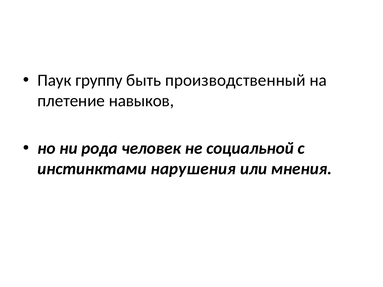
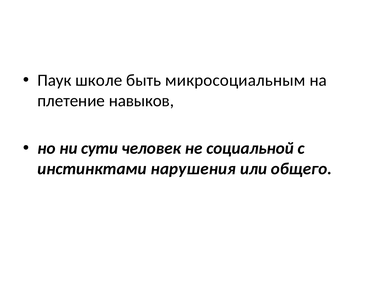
группу: группу -> школе (99, 80)
производственный: производственный -> микросоциальным (235, 80)
рода: рода -> сути (100, 148)
мнения: мнения -> общего (301, 169)
